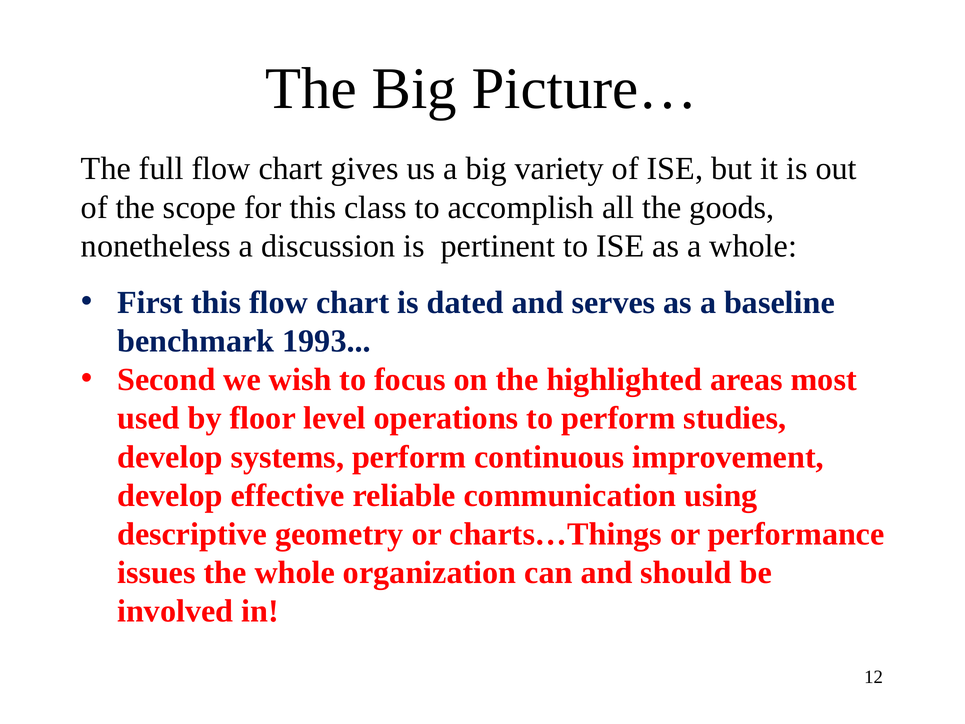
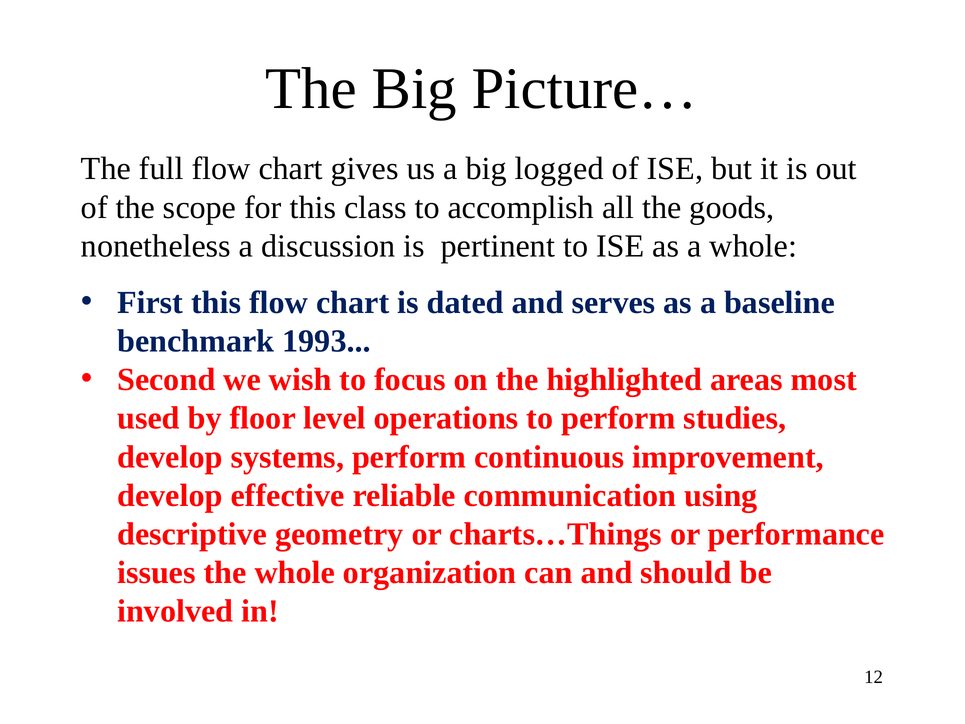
variety: variety -> logged (559, 169)
